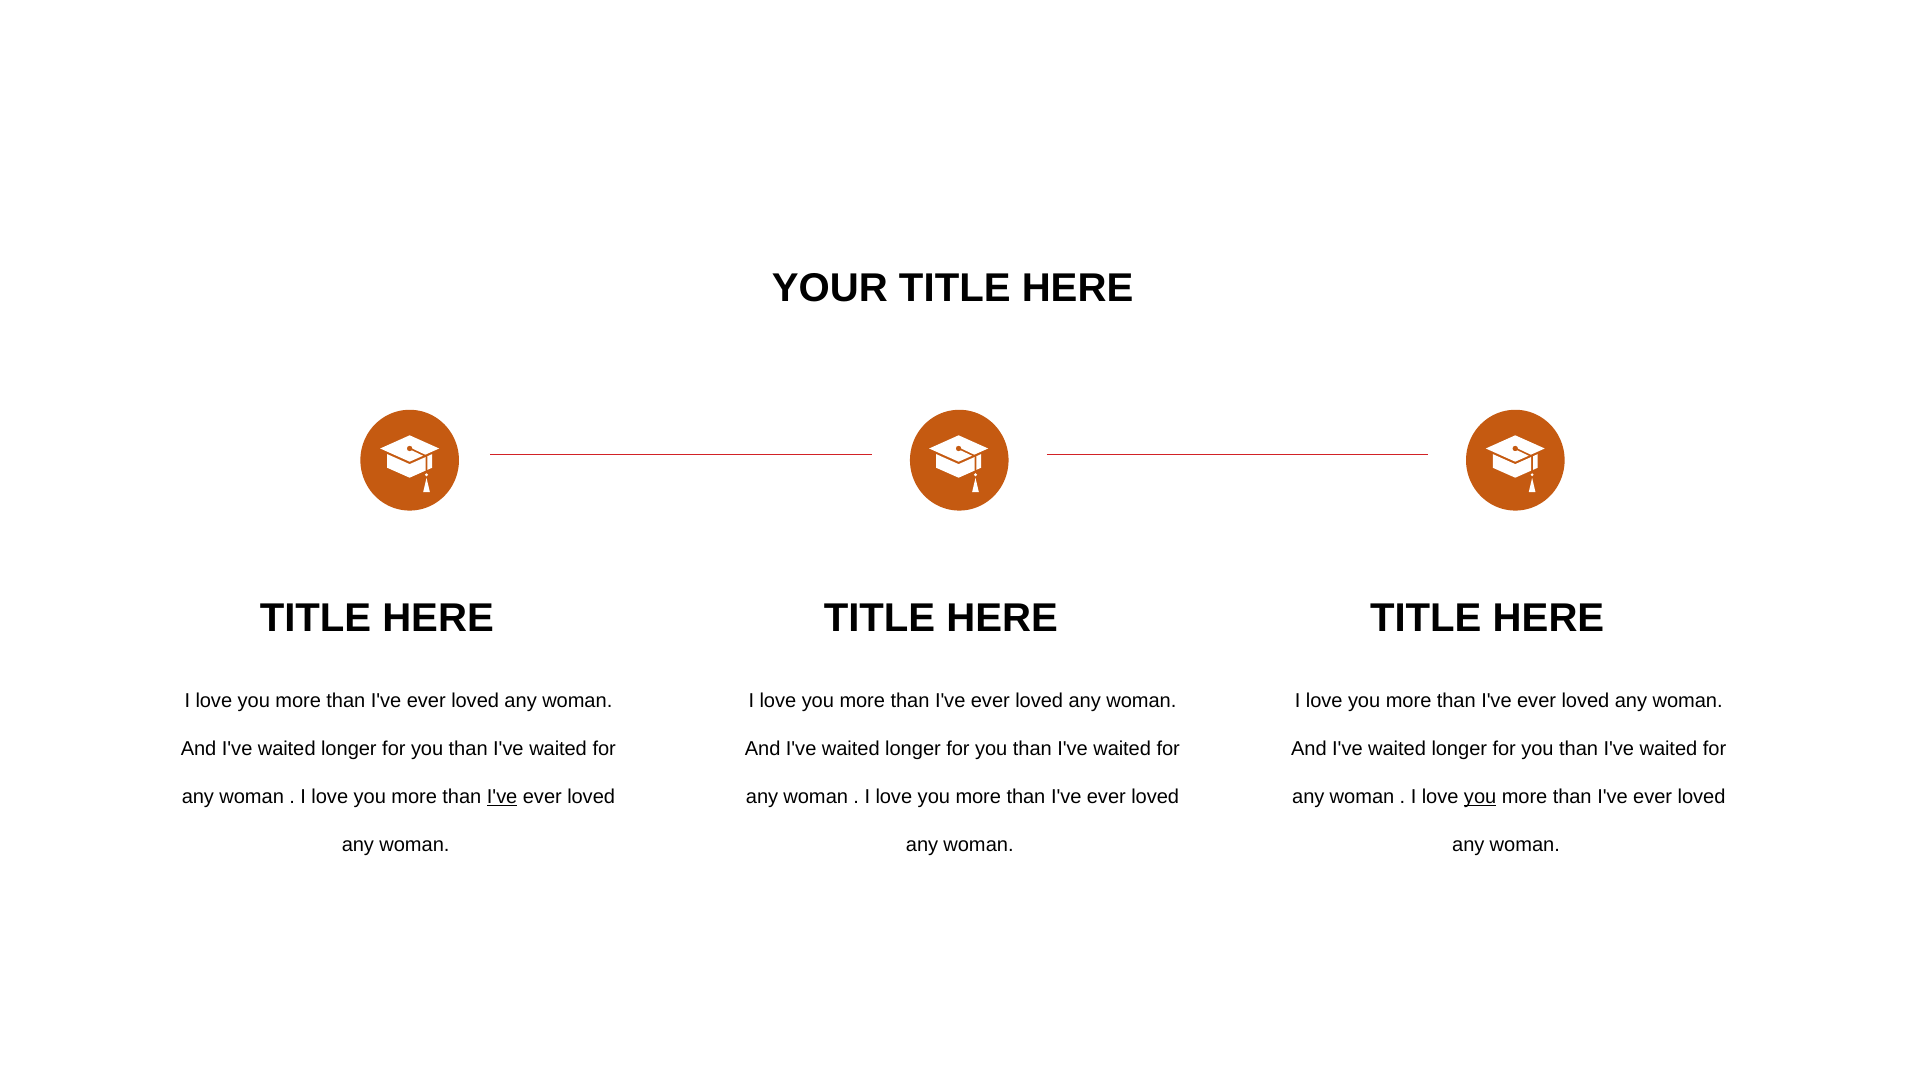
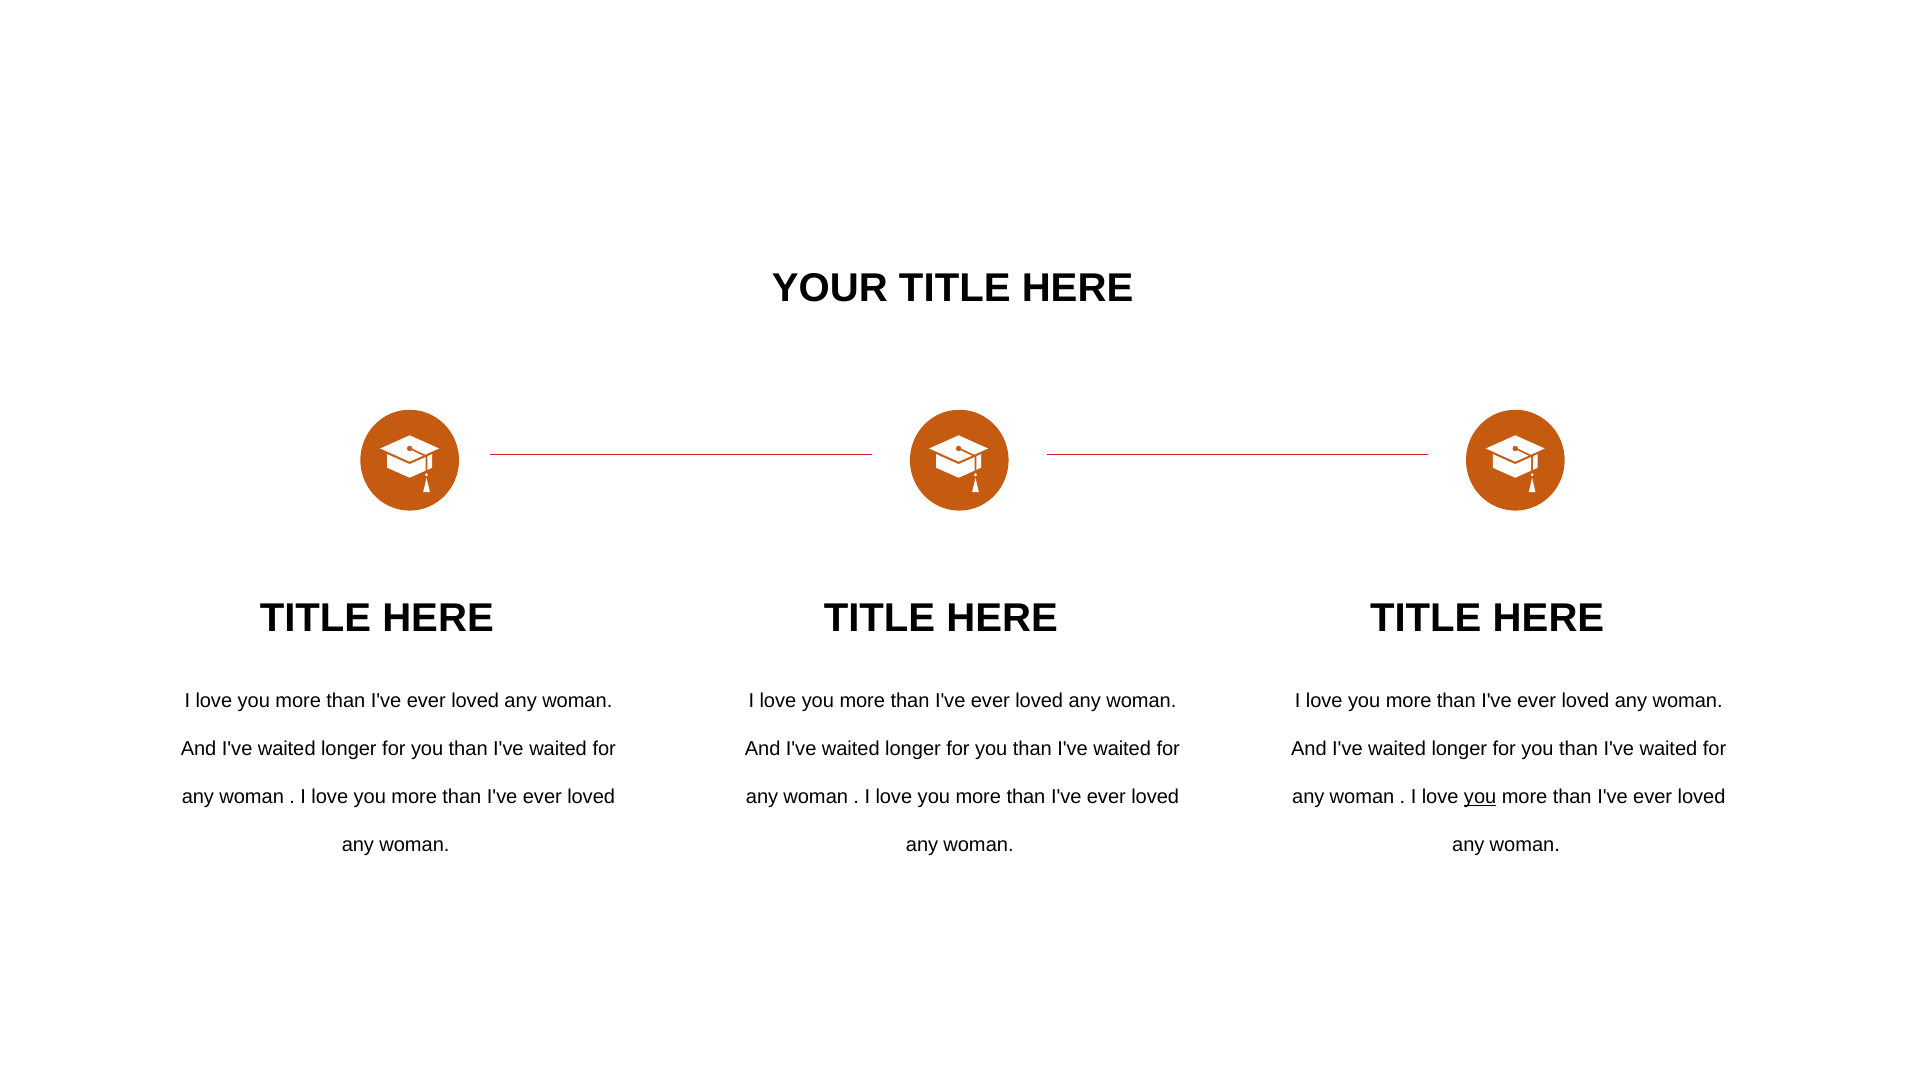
I've underline: present -> none (502, 797)
